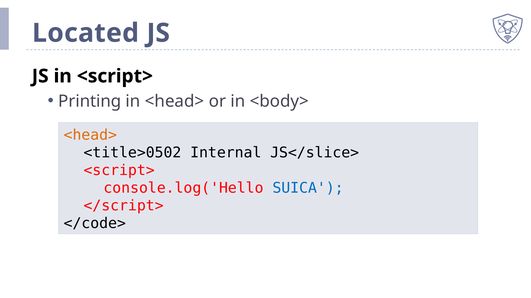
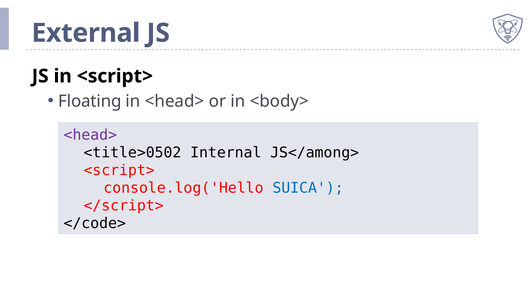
Located: Located -> External (86, 33)
Printing: Printing -> Floating (90, 101)
<head> colour: orange -> purple (90, 135)
JS</slice>: JS</slice> -> JS</among> (315, 153)
